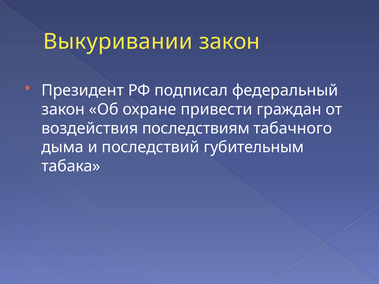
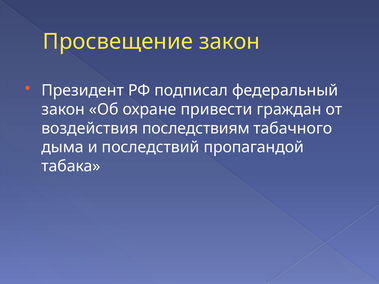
Выкуривании: Выкуривании -> Просвещение (118, 42)
губительным: губительным -> пропагандой (254, 147)
